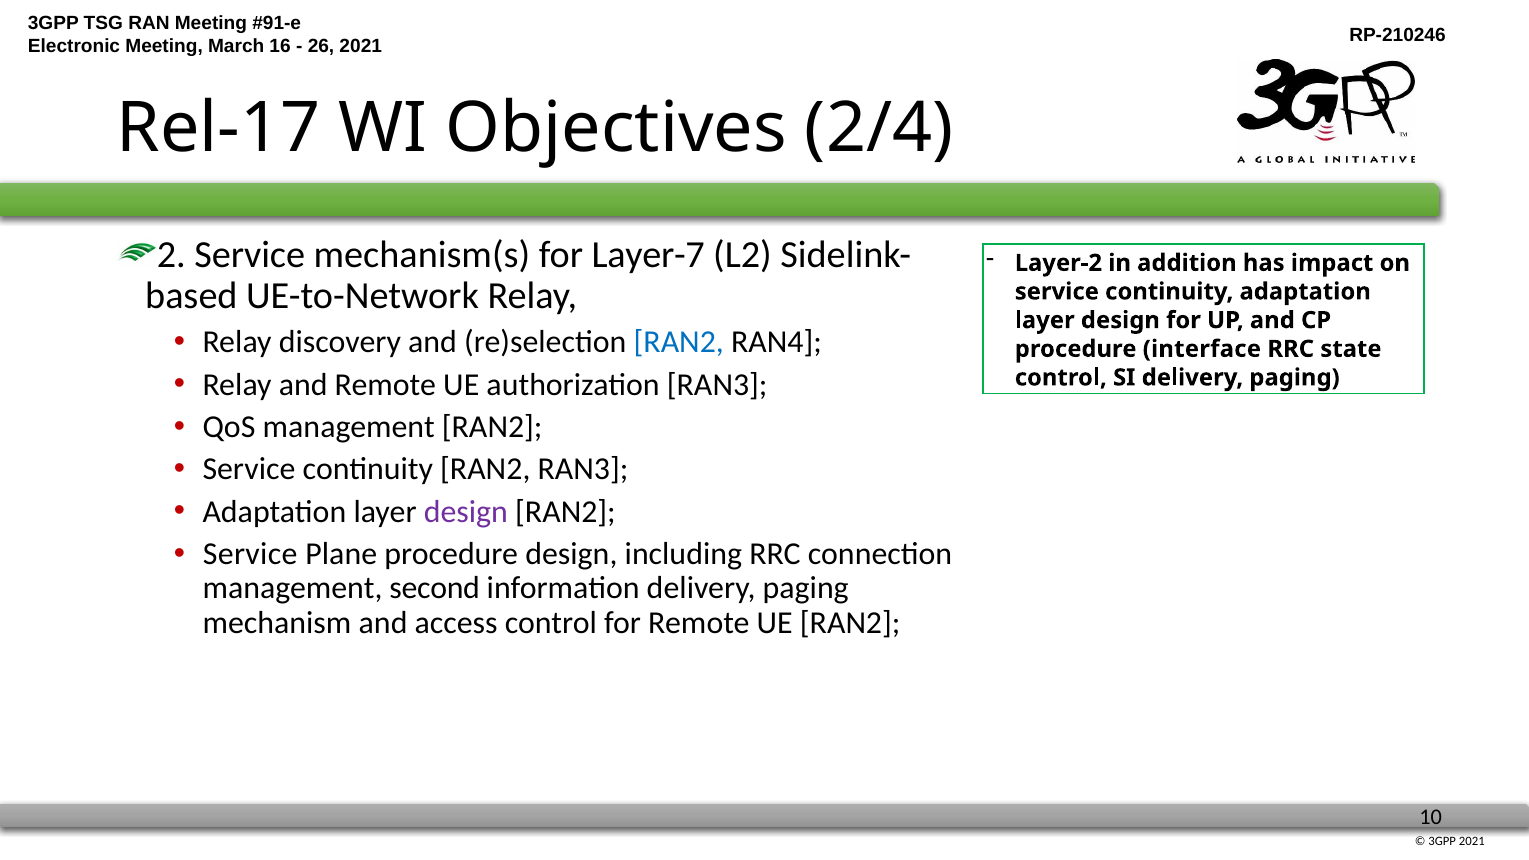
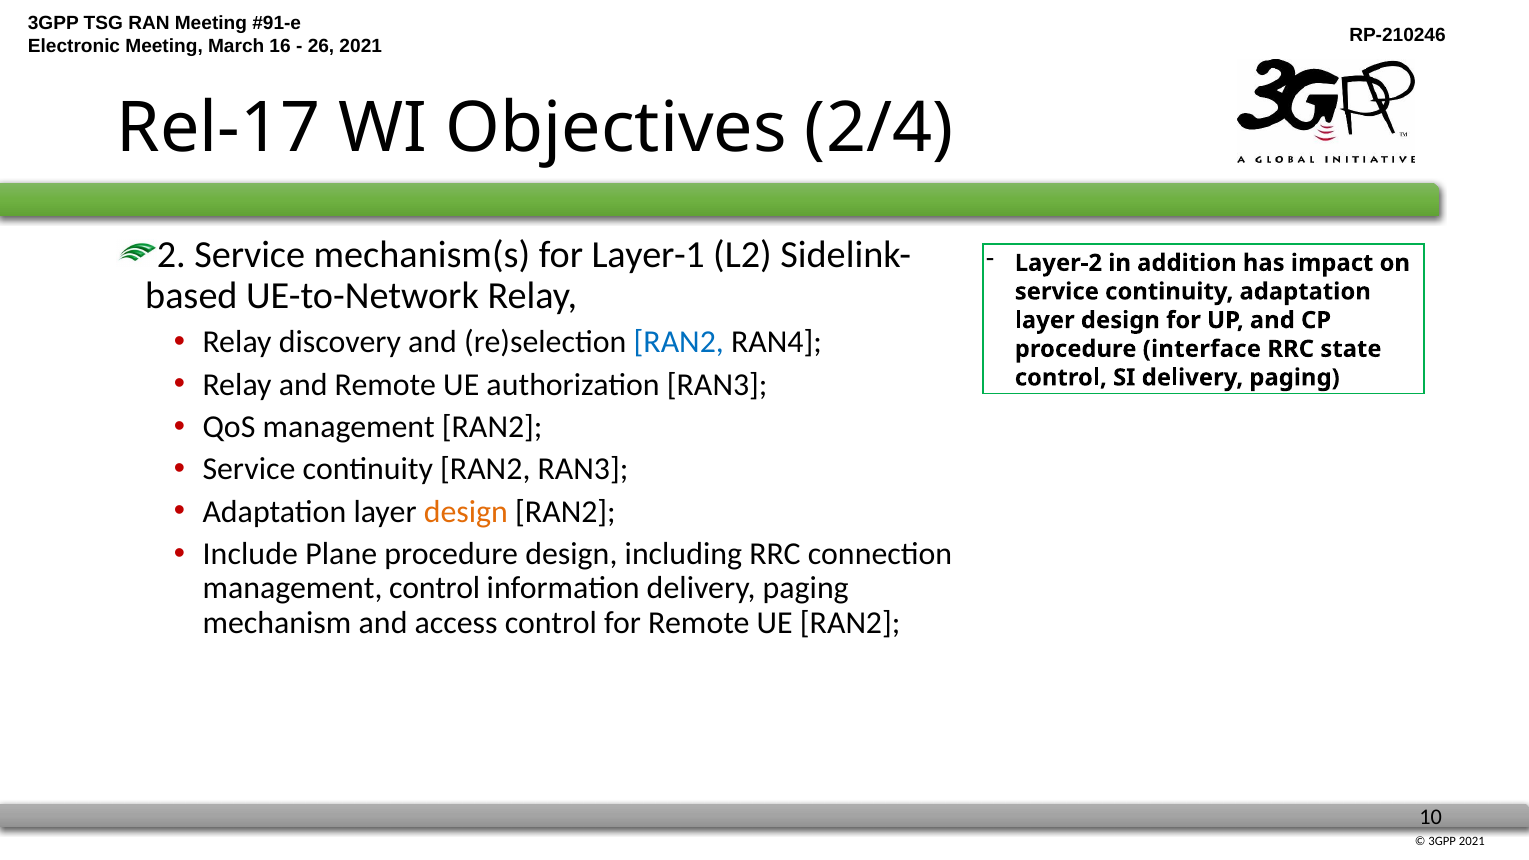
Layer-7: Layer-7 -> Layer-1 (648, 255)
design colour: purple -> orange (466, 512)
Service: Service -> Include (250, 554)
management second: second -> control (435, 588)
